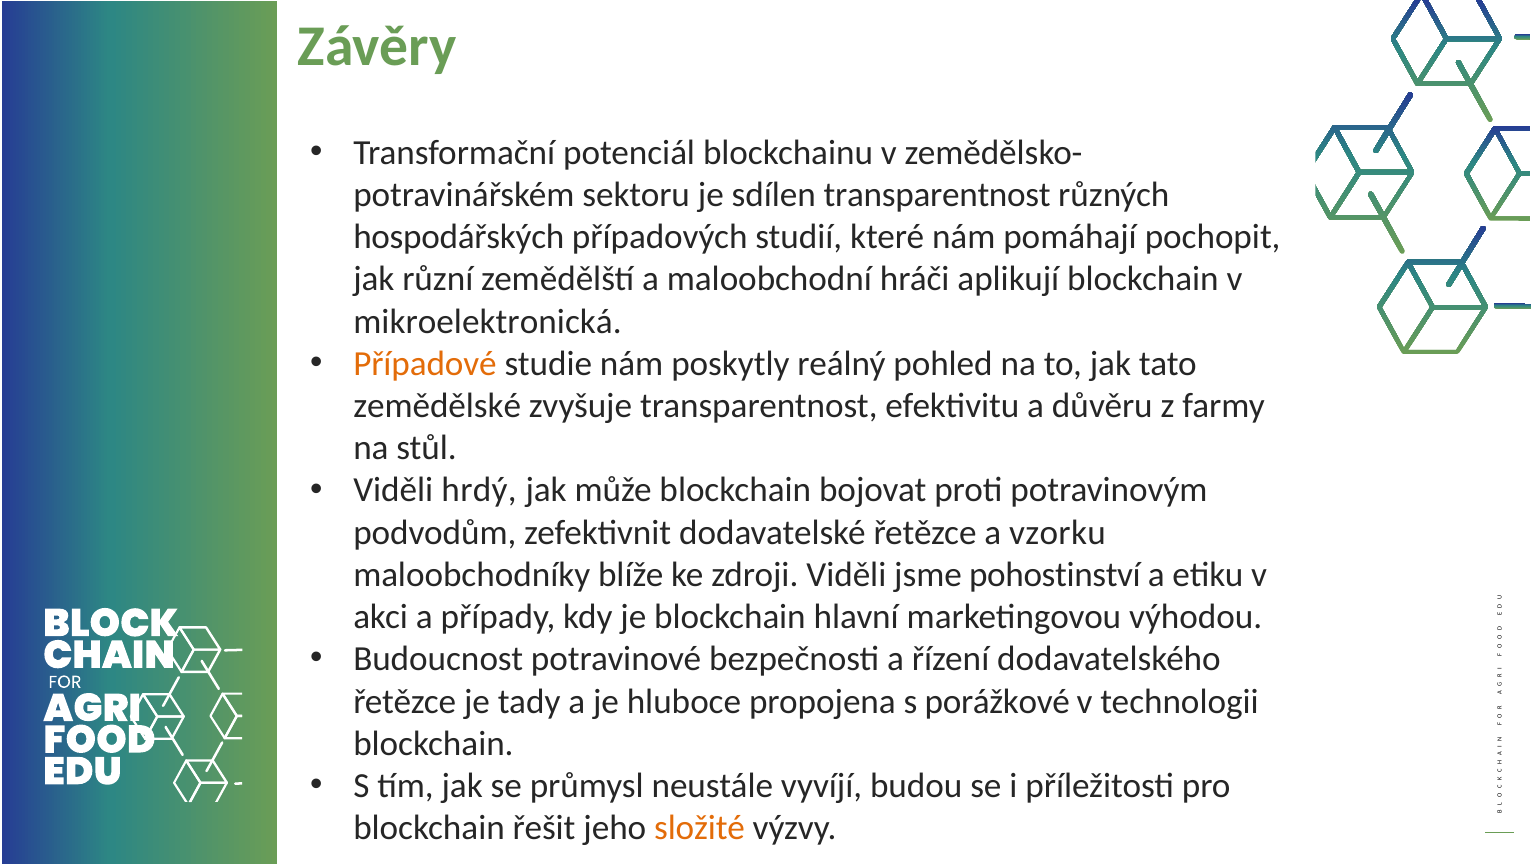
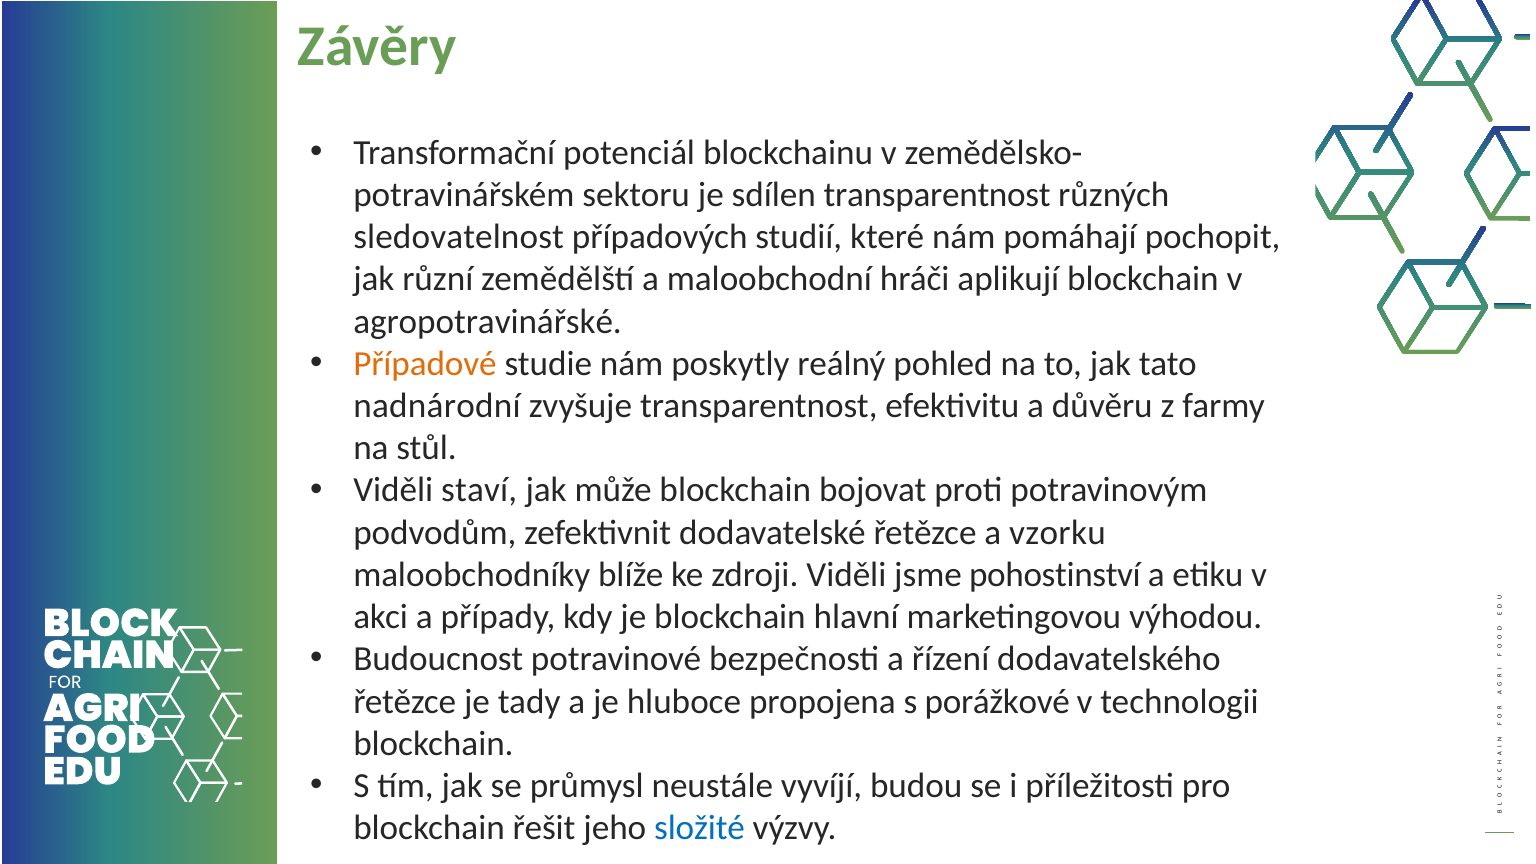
hospodářských: hospodářských -> sledovatelnost (459, 237)
mikroelektronická: mikroelektronická -> agropotravinářské (488, 321)
zemědělské: zemědělské -> nadnárodní (437, 406)
hrdý: hrdý -> staví (479, 490)
složité colour: orange -> blue (700, 828)
